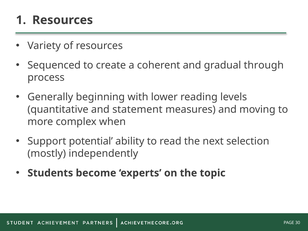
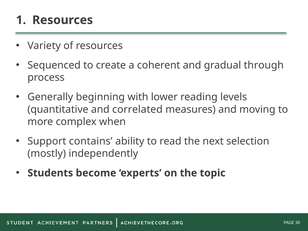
statement: statement -> correlated (137, 109)
potential: potential -> contains (91, 141)
